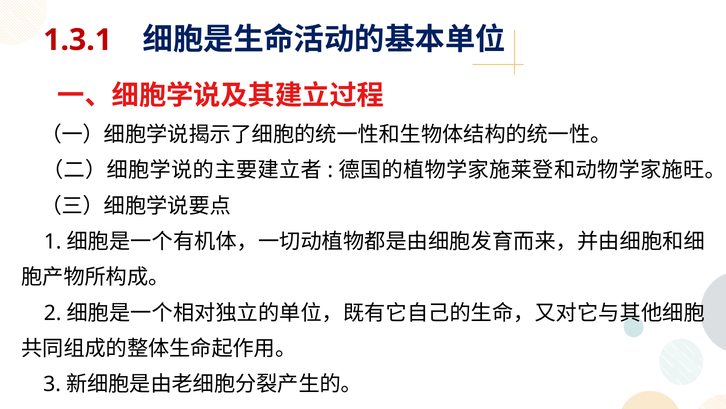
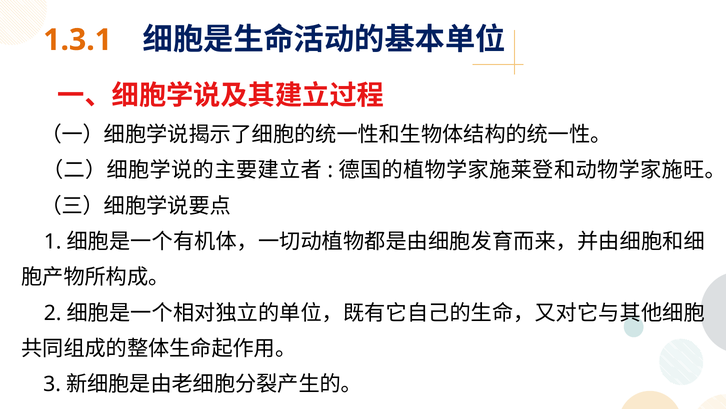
1.3.1 colour: red -> orange (78, 40)
